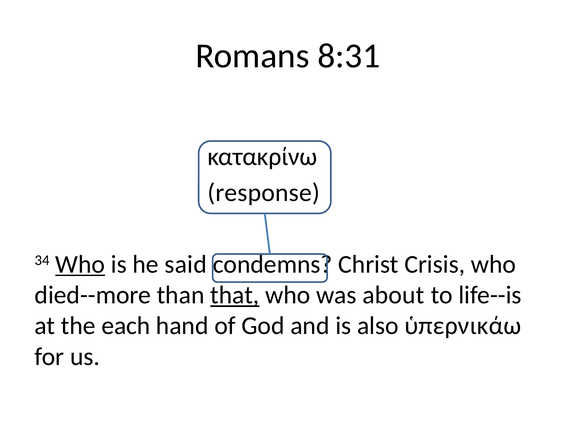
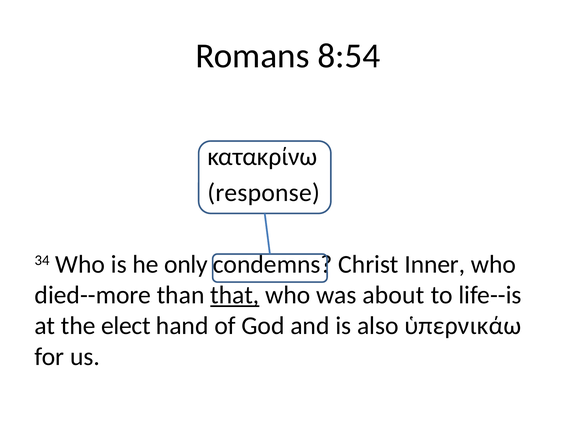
8:31: 8:31 -> 8:54 (349, 56)
Who underline: present -> none (80, 264)
said: said -> only (186, 264)
Crisis: Crisis -> Inner (435, 264)
each: each -> elect (126, 326)
